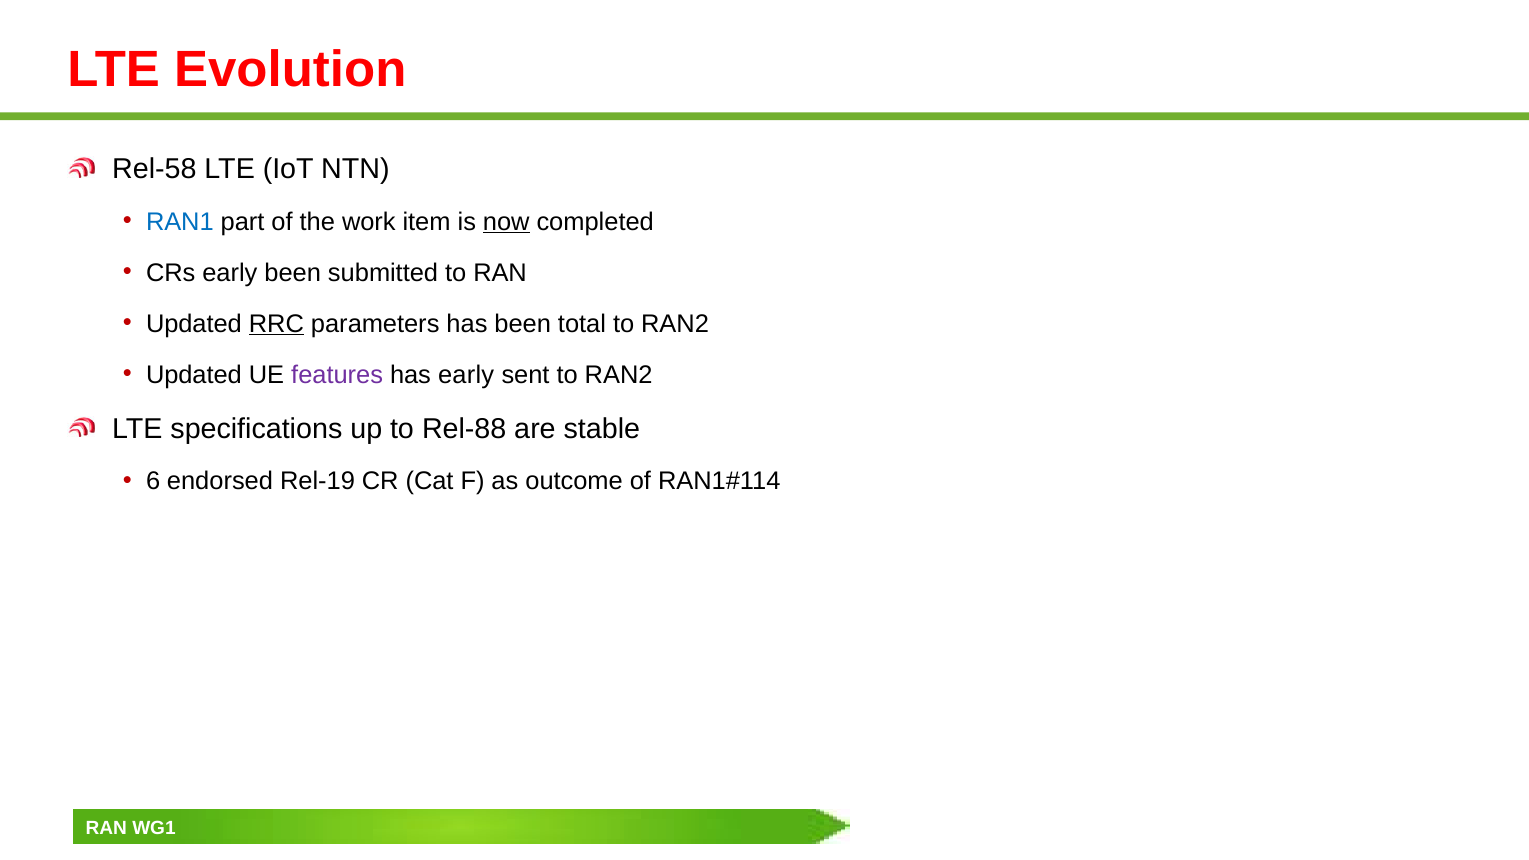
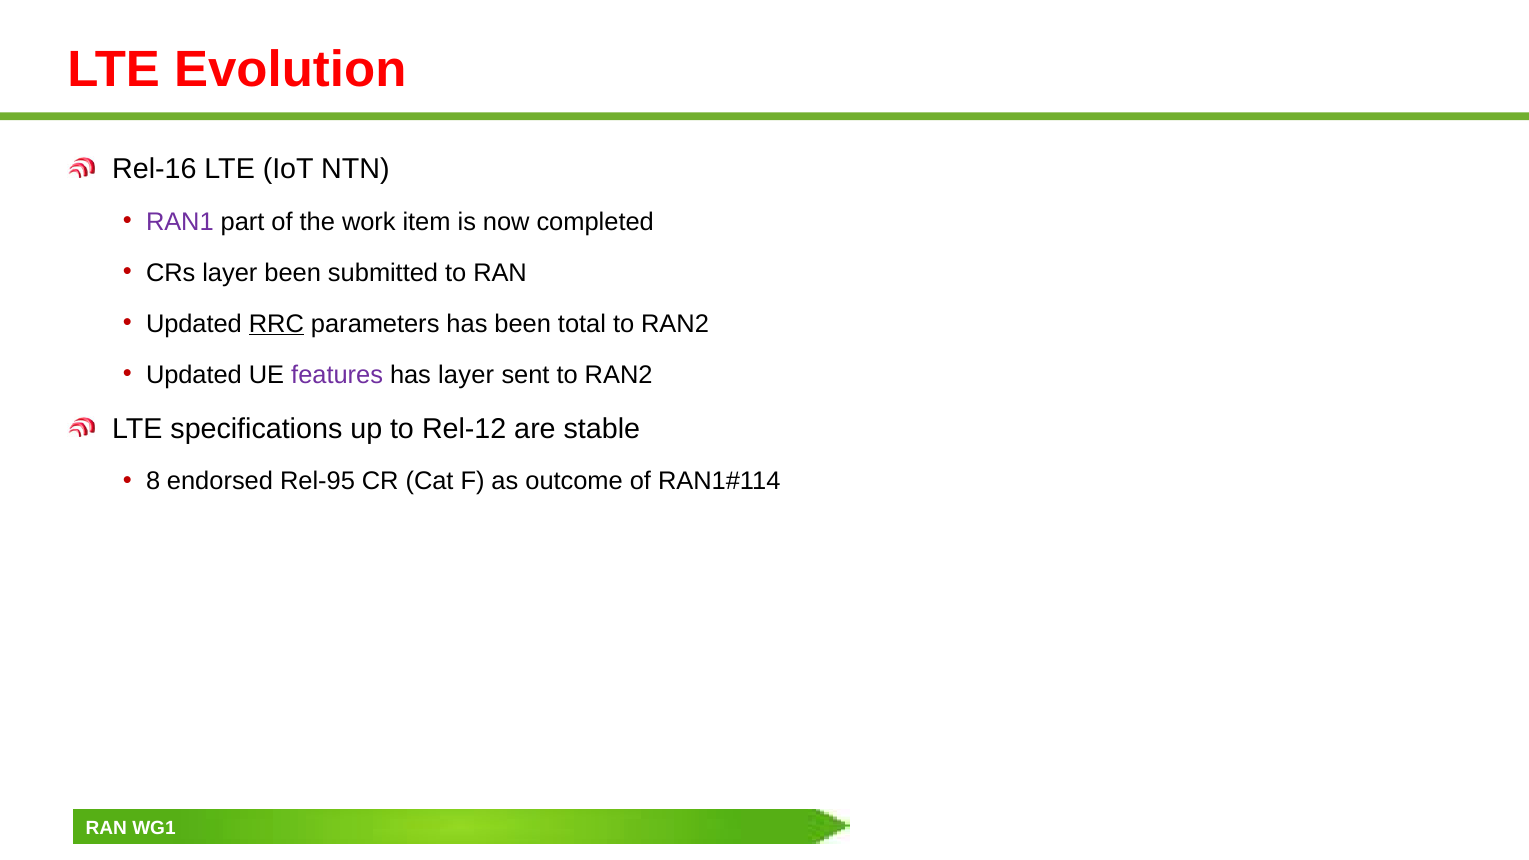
Rel-58: Rel-58 -> Rel-16 (154, 169)
RAN1 colour: blue -> purple (180, 222)
now underline: present -> none (506, 222)
CRs early: early -> layer (230, 273)
has early: early -> layer (466, 375)
Rel-88: Rel-88 -> Rel-12 (464, 429)
6: 6 -> 8 (153, 481)
Rel-19: Rel-19 -> Rel-95 (317, 481)
